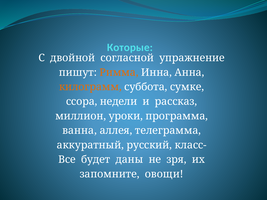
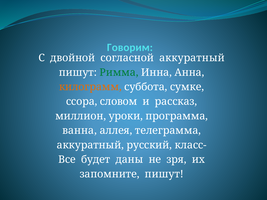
Которые: Которые -> Говорим (130, 47)
согласной упражнение: упражнение -> аккуратный (192, 58)
Римма colour: orange -> green (119, 72)
недели: недели -> словом (119, 102)
запомните овощи: овощи -> пишут (164, 174)
